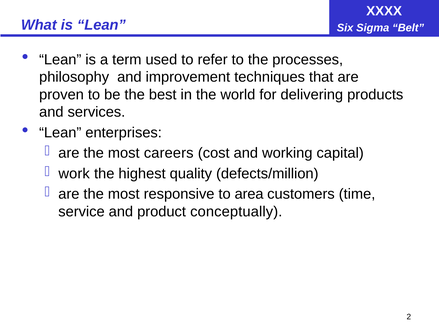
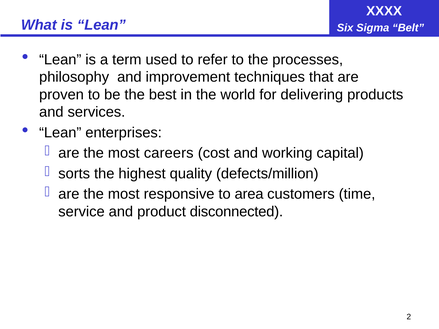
work: work -> sorts (74, 174)
conceptually: conceptually -> disconnected (236, 212)
